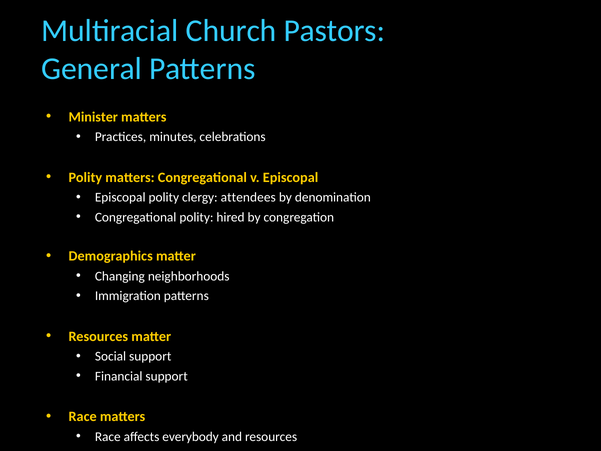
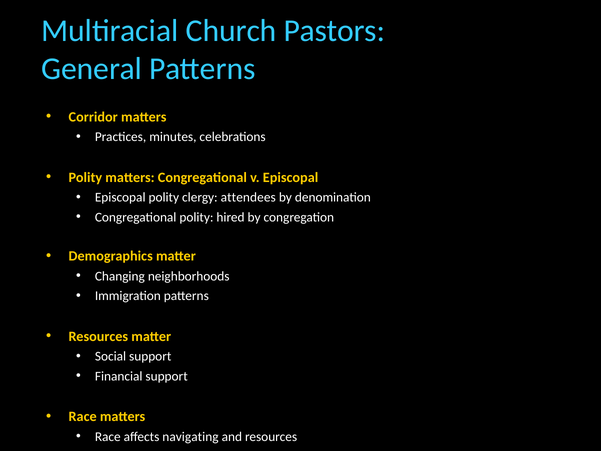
Minister: Minister -> Corridor (93, 117)
everybody: everybody -> navigating (190, 436)
